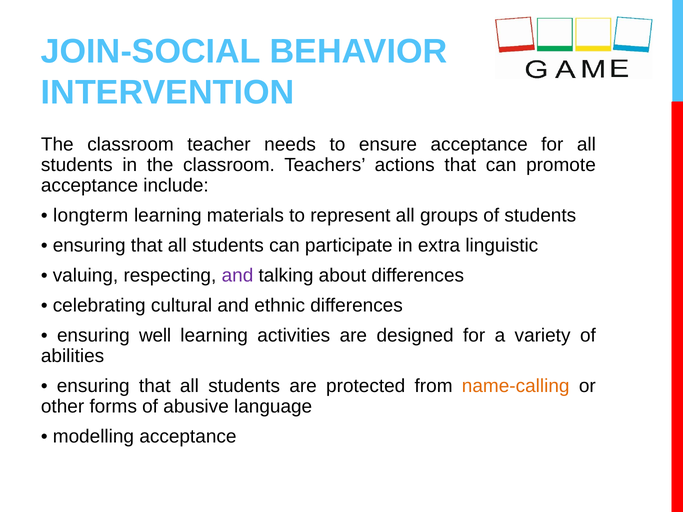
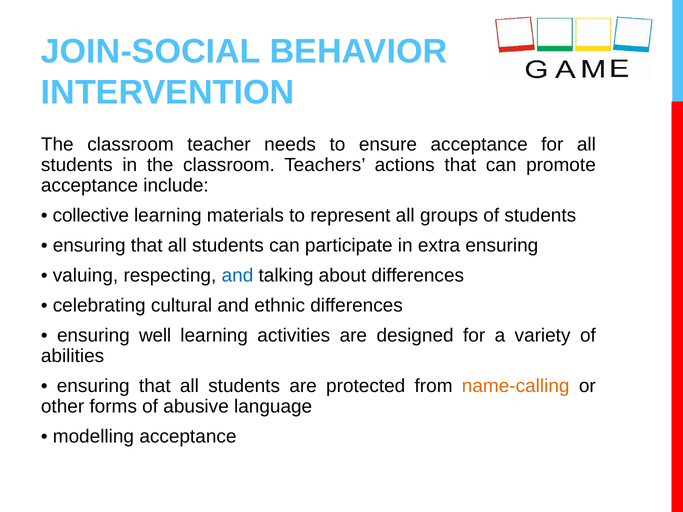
longterm: longterm -> collective (91, 216)
extra linguistic: linguistic -> ensuring (502, 246)
and colour: purple -> blue (237, 276)
